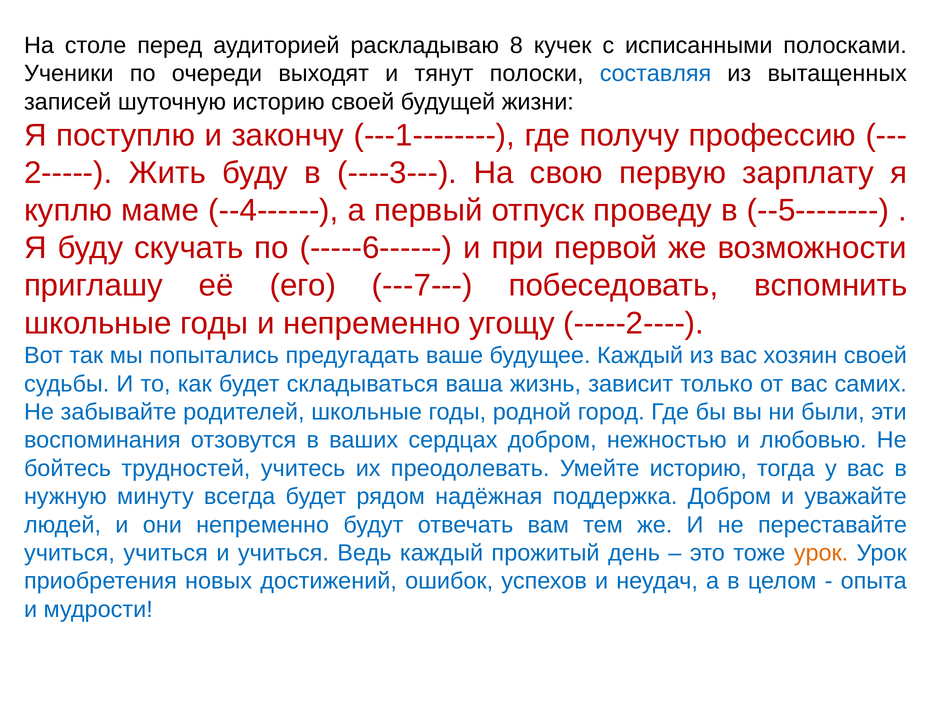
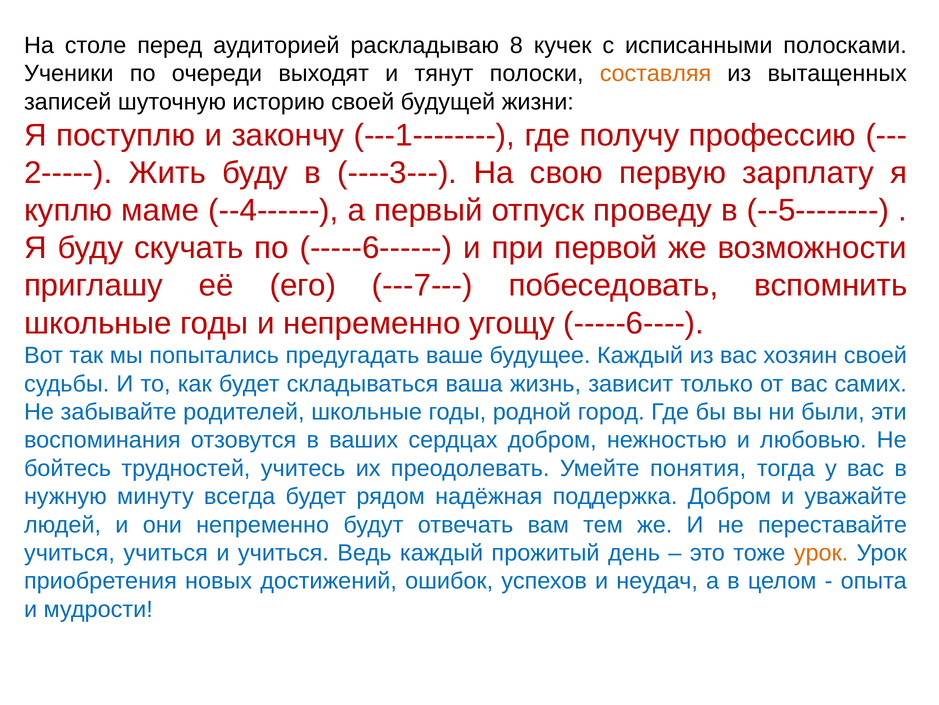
составляя colour: blue -> orange (656, 74)
-----2----: -----2---- -> -----6---- (634, 323)
Умейте историю: историю -> понятия (698, 468)
